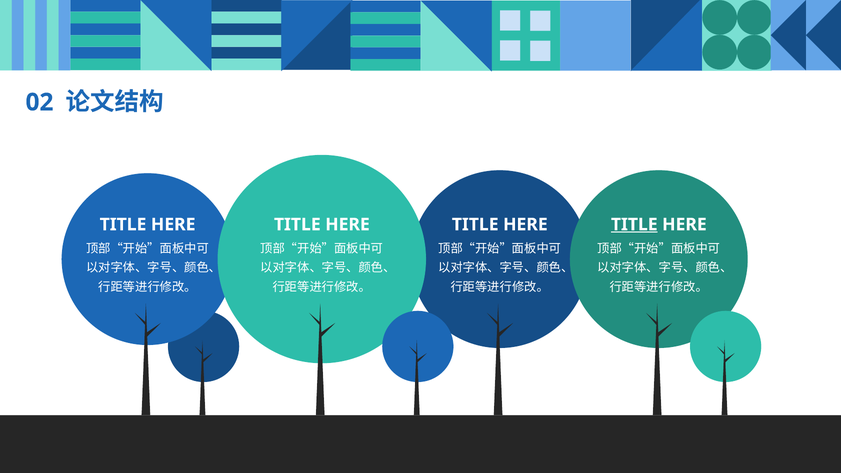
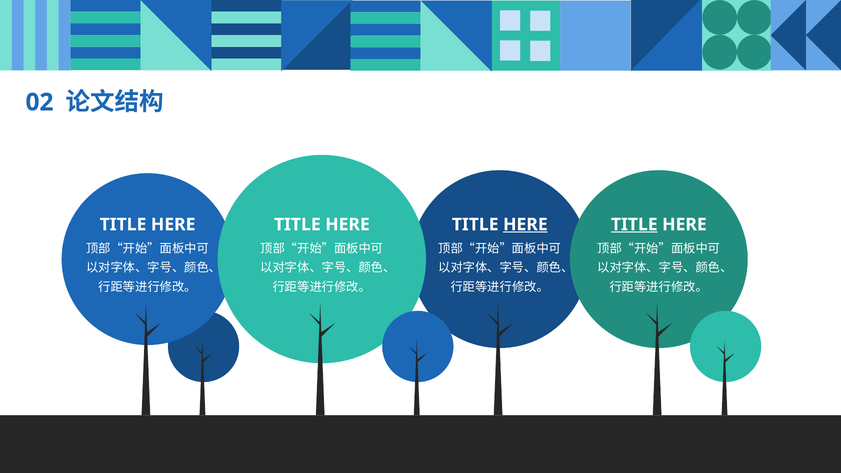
HERE underline: none -> present (525, 225)
